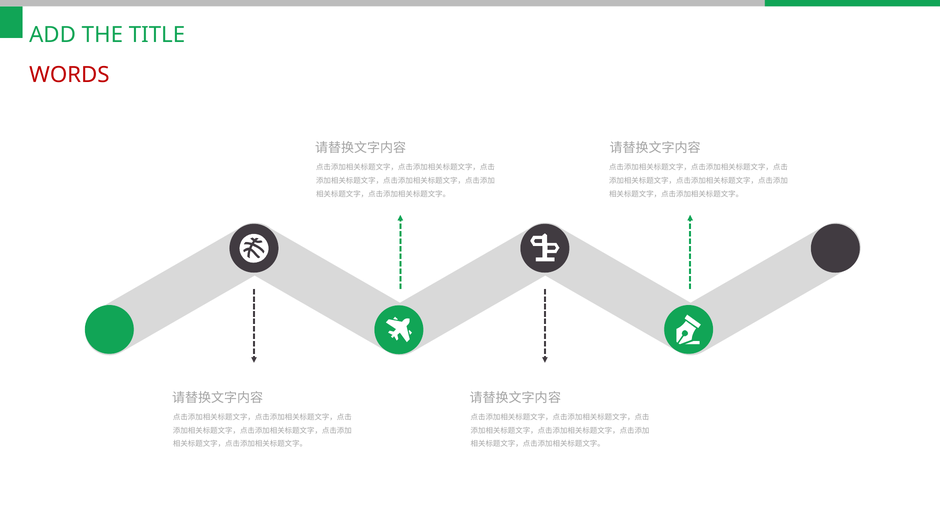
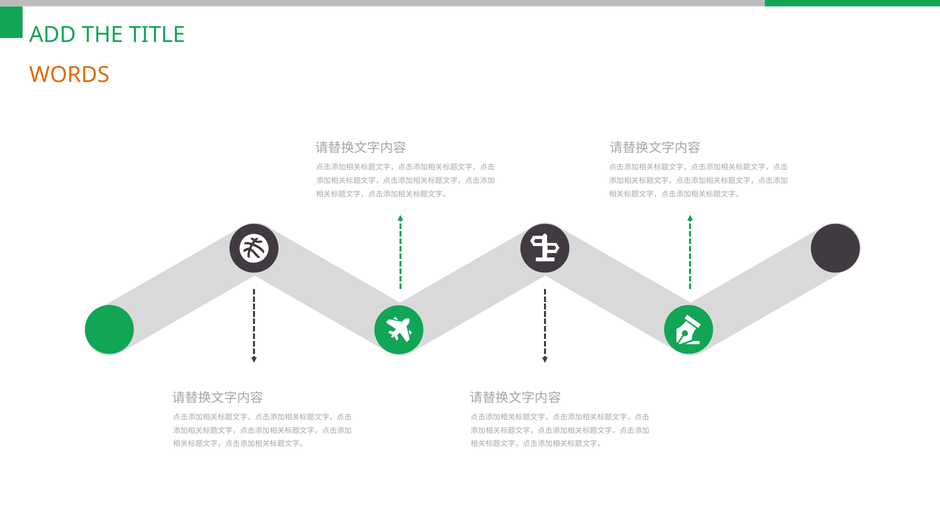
WORDS colour: red -> orange (69, 75)
